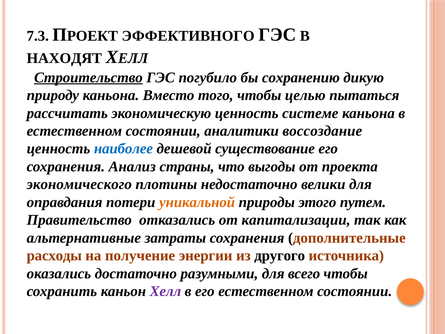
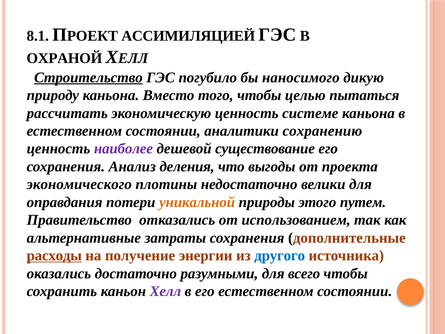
7.3: 7.3 -> 8.1 (38, 36)
ЭФФЕКТИВНОГО: ЭФФЕКТИВНОГО -> АССИМИЛЯЦИЕЙ (188, 36)
НАХОДЯТ: НАХОДЯТ -> ОХРАНОЙ (64, 58)
сохранению: сохранению -> наносимого (301, 77)
воссоздание: воссоздание -> сохранению (322, 131)
наиболее colour: blue -> purple (123, 149)
страны: страны -> деления (187, 166)
капитализации: капитализации -> использованием (296, 220)
расходы underline: none -> present (54, 255)
другого colour: black -> blue (280, 255)
